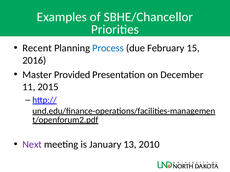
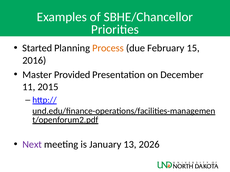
Recent: Recent -> Started (37, 48)
Process colour: blue -> orange (108, 48)
2010: 2010 -> 2026 (149, 145)
